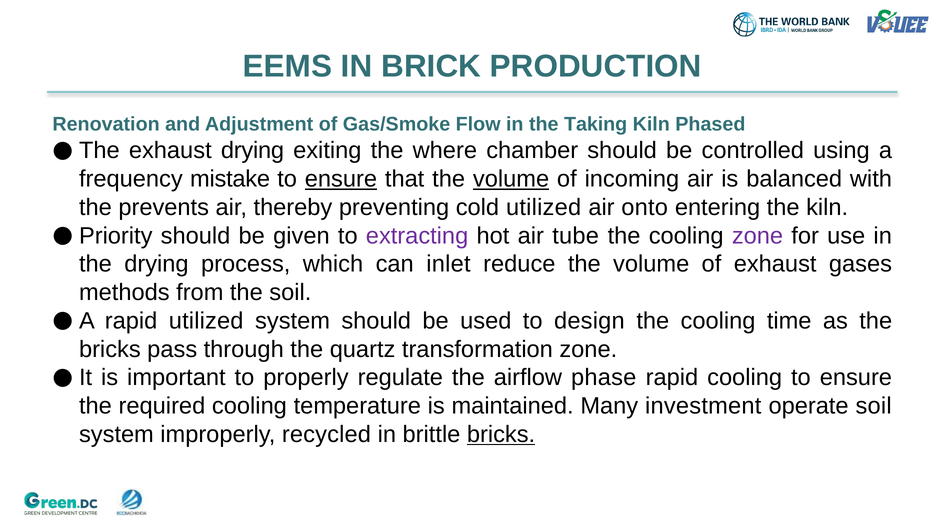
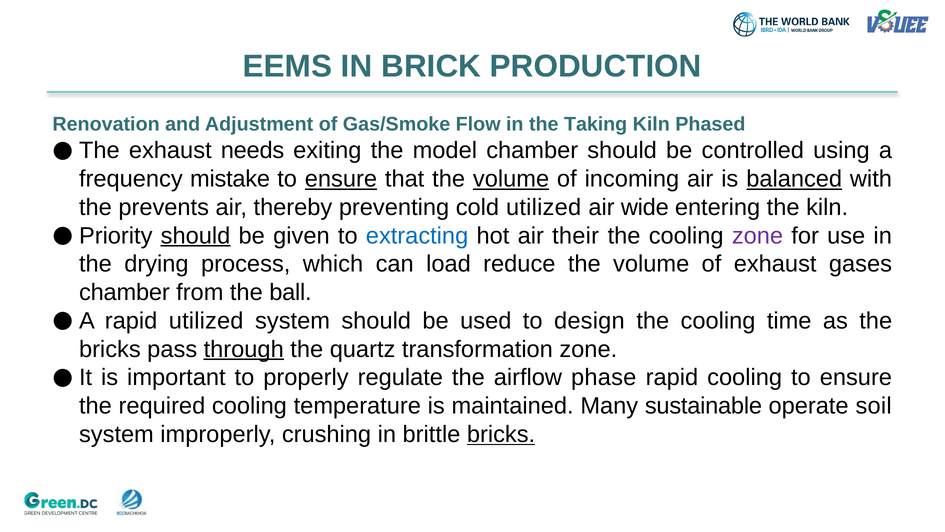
exhaust drying: drying -> needs (253, 150)
where: where -> model (445, 150)
balanced underline: none -> present (794, 179)
onto: onto -> wide (645, 207)
should underline: none -> present (196, 236)
extracting colour: purple -> blue (417, 236)
tube: tube -> their (576, 236)
inlet: inlet -> load (449, 264)
methods: methods -> chamber (124, 292)
the soil: soil -> ball (290, 292)
through underline: none -> present (244, 349)
investment: investment -> sustainable (703, 406)
recycled: recycled -> crushing (327, 434)
